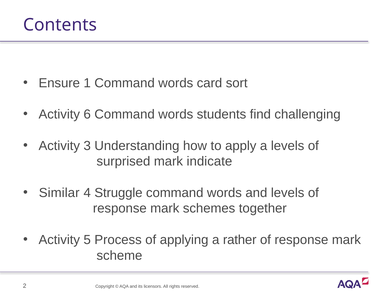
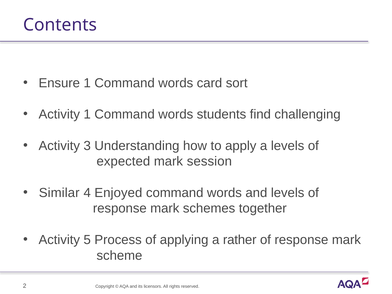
Activity 6: 6 -> 1 (87, 114)
surprised: surprised -> expected (123, 161)
indicate: indicate -> session (209, 161)
Struggle: Struggle -> Enjoyed (118, 193)
